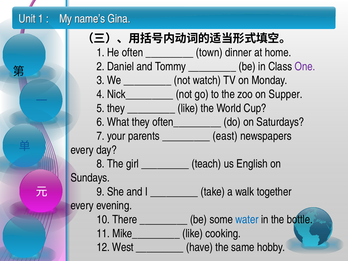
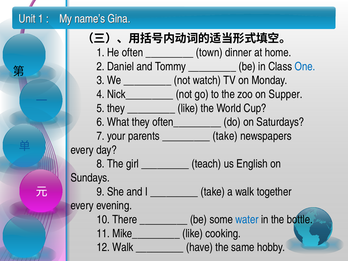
One colour: purple -> blue (305, 66)
east: east -> take (225, 136)
12 West: West -> Walk (123, 247)
